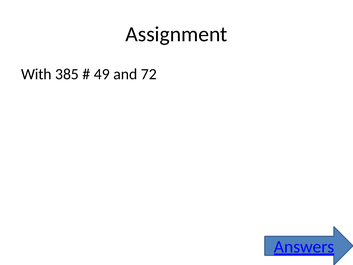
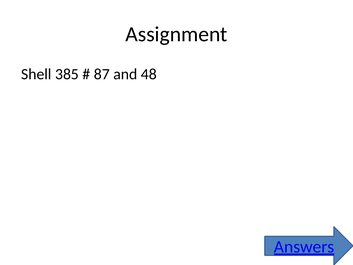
With: With -> Shell (36, 74)
49: 49 -> 87 (102, 74)
72: 72 -> 48 (149, 74)
